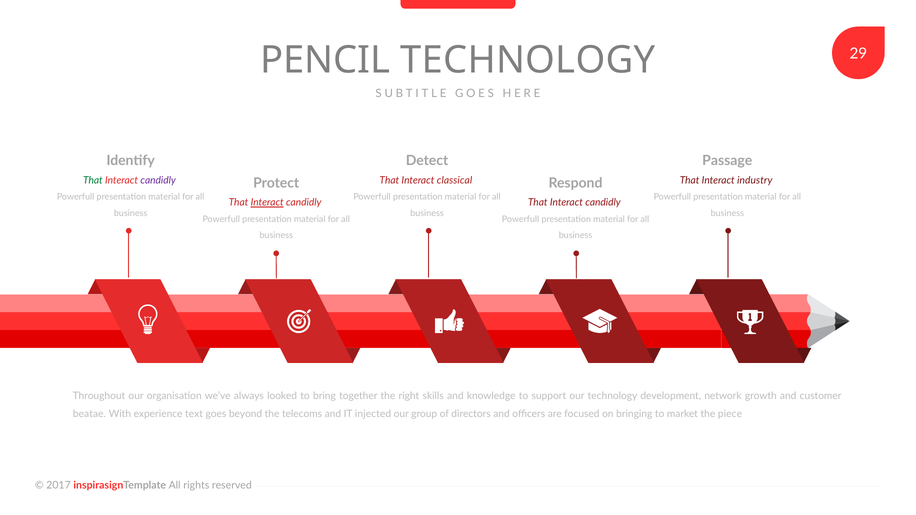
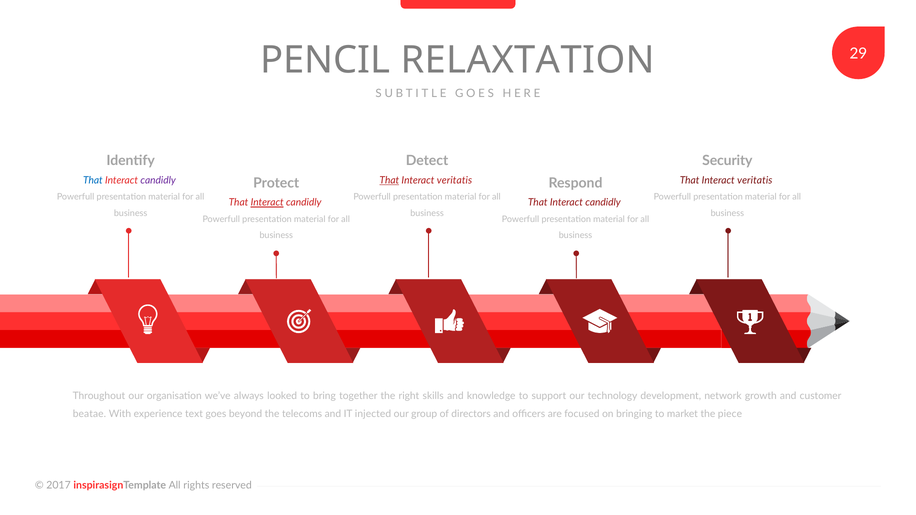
PENCIL TECHNOLOGY: TECHNOLOGY -> RELAXTATION (528, 60)
Passage: Passage -> Security (727, 161)
That colour: green -> blue (93, 180)
That underline: none -> present (389, 180)
classical: classical -> veritatis (455, 180)
industry: industry -> veritatis (755, 180)
